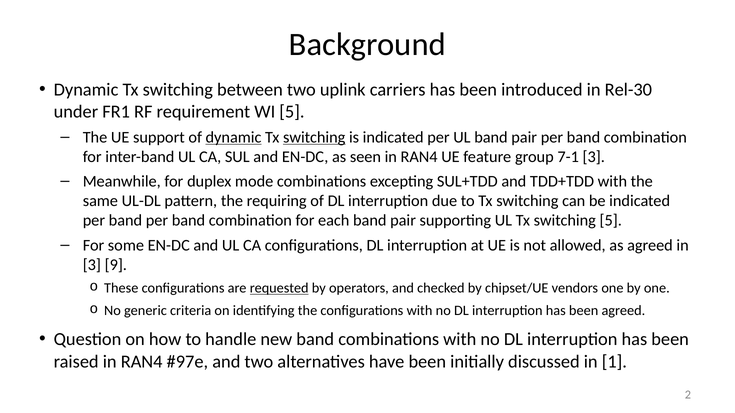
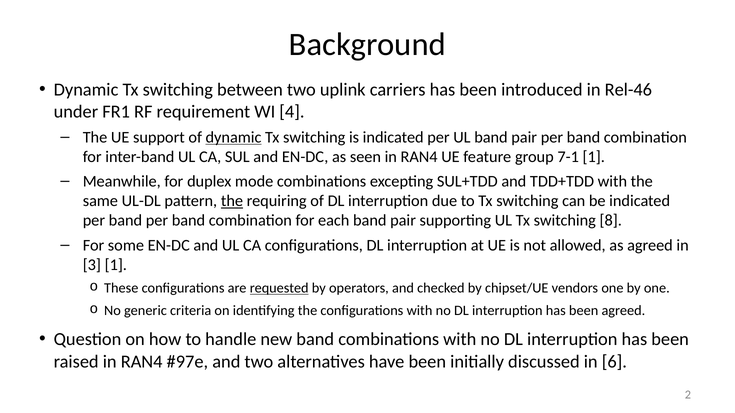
Rel-30: Rel-30 -> Rel-46 (628, 90)
WI 5: 5 -> 4 (292, 112)
switching underline: present -> none (314, 137)
7-1 3: 3 -> 1 (594, 157)
the underline: none -> present (232, 201)
switching 5: 5 -> 8 (611, 221)
3 9: 9 -> 1 (116, 265)
1: 1 -> 6 (614, 362)
